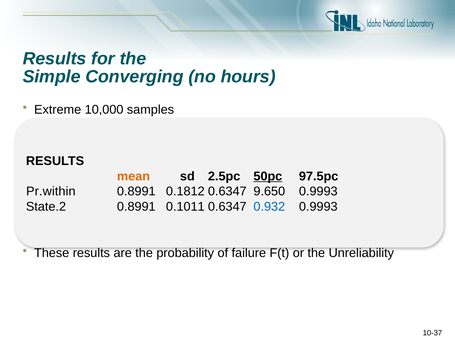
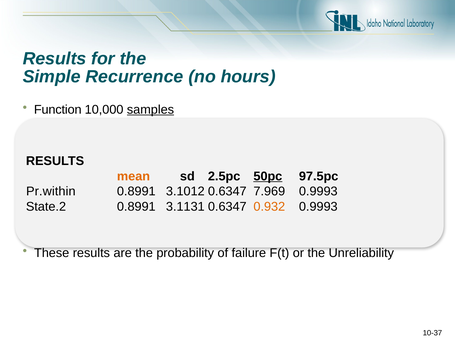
Converging: Converging -> Recurrence (134, 77)
Extreme: Extreme -> Function (58, 110)
samples underline: none -> present (150, 110)
0.1812: 0.1812 -> 3.1012 (185, 192)
9.650: 9.650 -> 7.969 (269, 192)
0.1011: 0.1011 -> 3.1131 (185, 207)
0.932 colour: blue -> orange (269, 207)
